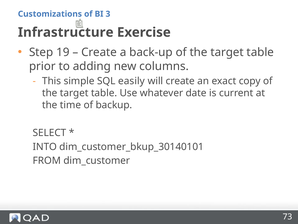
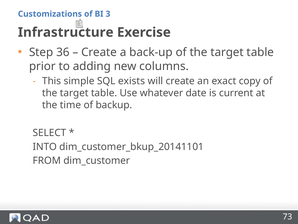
19: 19 -> 36 (63, 52)
easily: easily -> exists (132, 81)
dim_customer_bkup_30140101: dim_customer_bkup_30140101 -> dim_customer_bkup_20141101 (132, 146)
